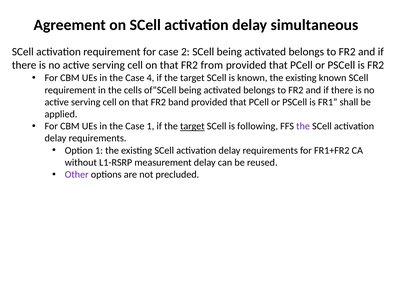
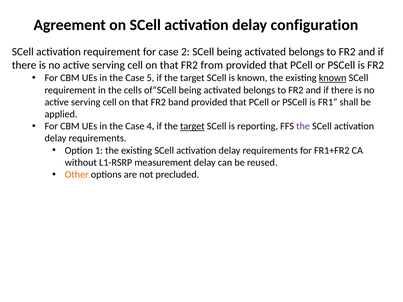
simultaneous: simultaneous -> configuration (314, 25)
4: 4 -> 5 (150, 78)
known underline: none -> present (333, 78)
Case 1: 1 -> 4 (150, 126)
following: following -> reporting (258, 126)
Other colour: purple -> orange (77, 175)
